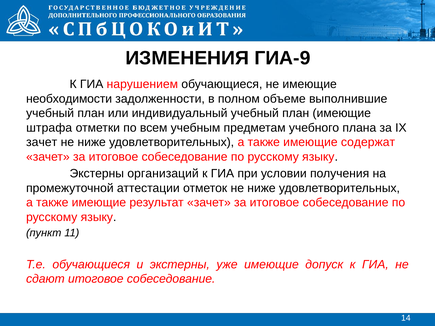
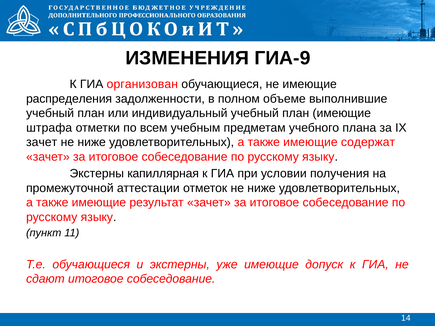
нарушением: нарушением -> организован (142, 84)
необходимости: необходимости -> распределения (69, 99)
организаций: организаций -> капиллярная (163, 174)
